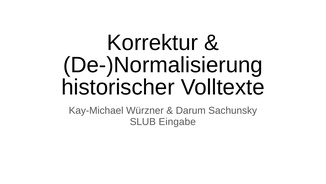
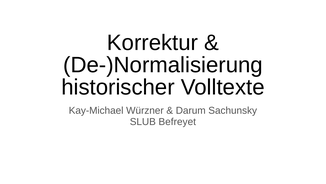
Eingabe: Eingabe -> Befreyet (177, 121)
